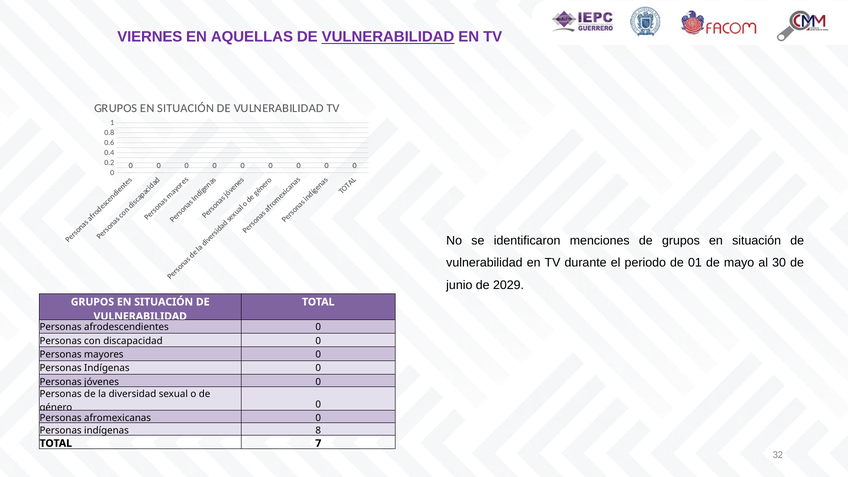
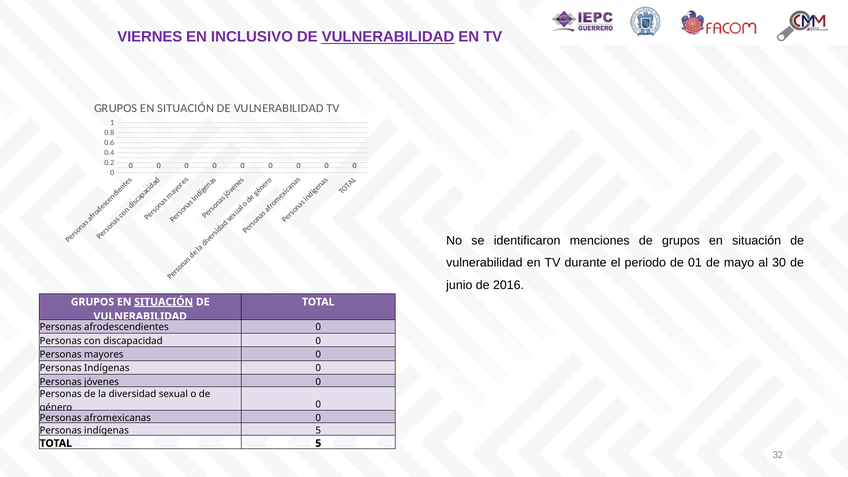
AQUELLAS: AQUELLAS -> INCLUSIVO (252, 37)
2029: 2029 -> 2016 (509, 285)
SITUACIÓN underline: none -> present (164, 302)
indígenas 8: 8 -> 5 (318, 430)
TOTAL 7: 7 -> 5 (318, 443)
